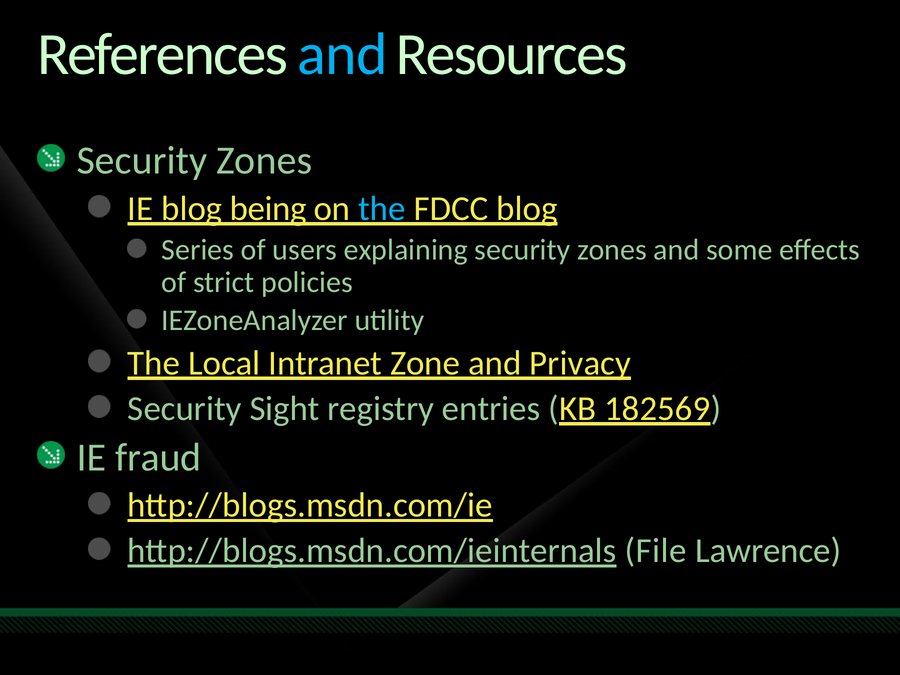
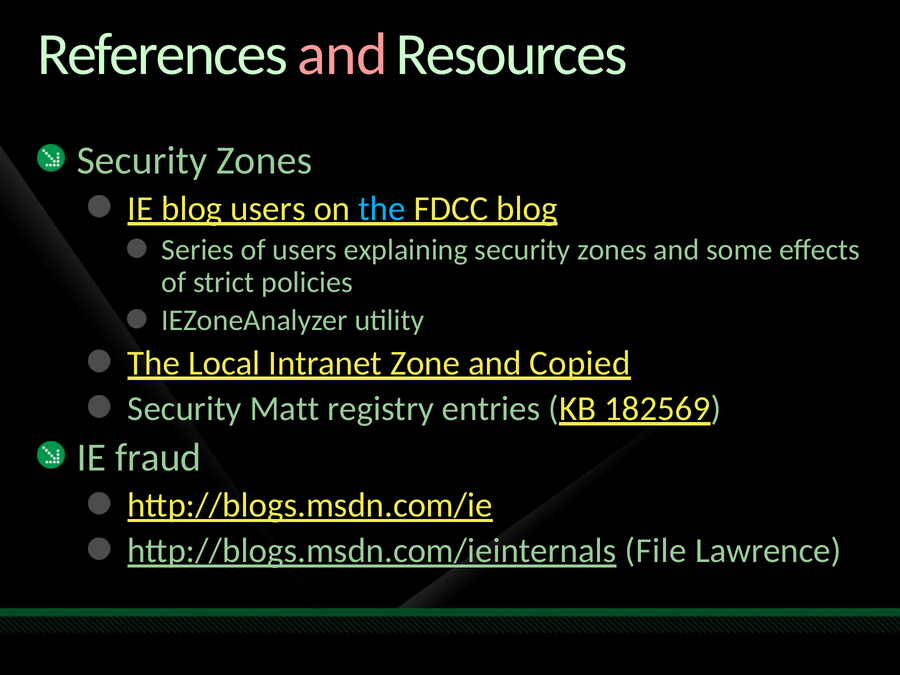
and colour: light blue -> pink (342, 55)
blog being: being -> users (268, 209)
Privacy: Privacy -> Copied (580, 363)
Sight: Sight -> Matt (285, 409)
